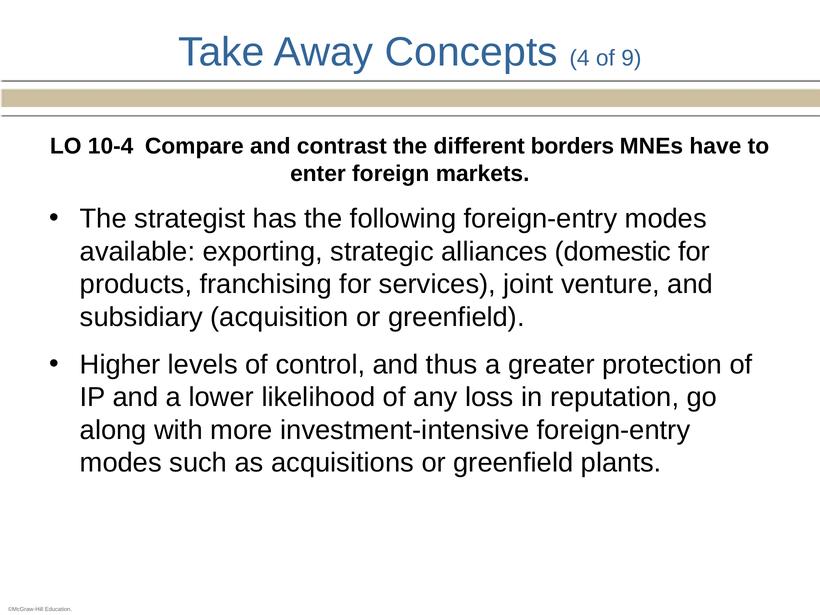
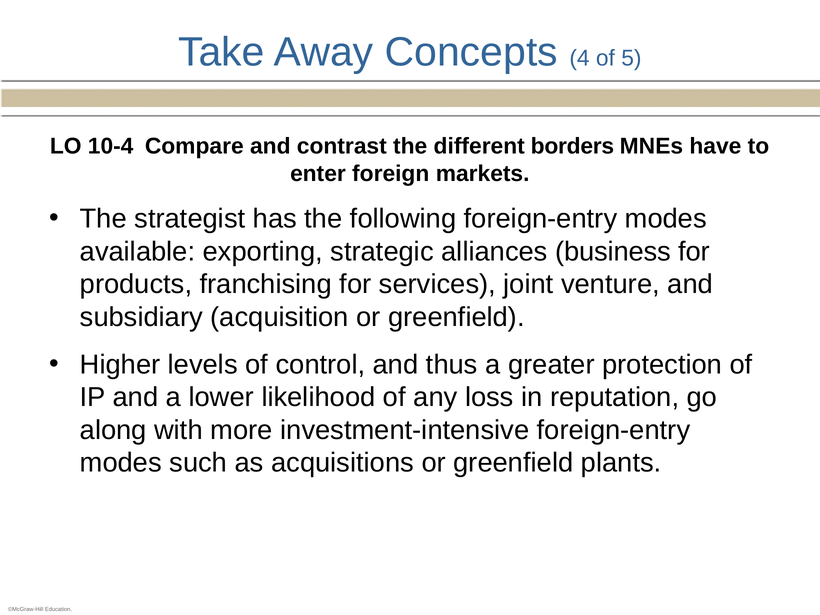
9: 9 -> 5 (631, 58)
domestic: domestic -> business (613, 252)
